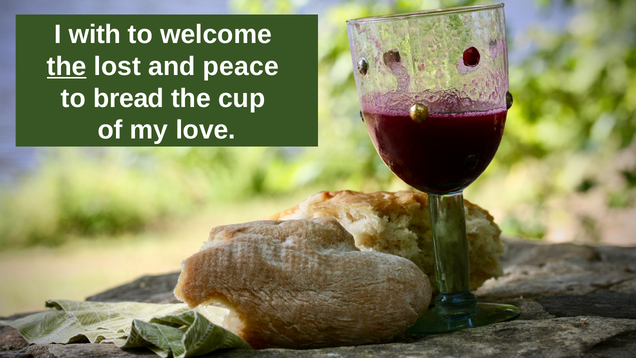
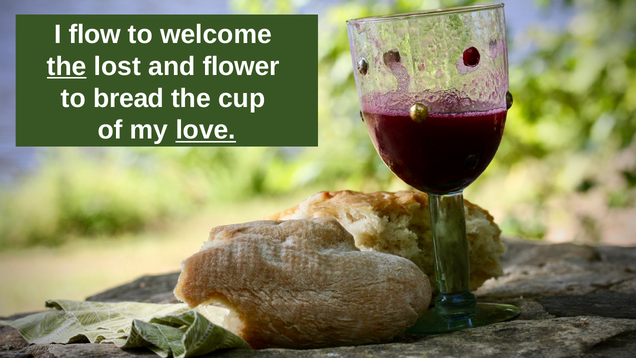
with: with -> flow (95, 35)
peace: peace -> flower (241, 66)
love underline: none -> present (206, 130)
